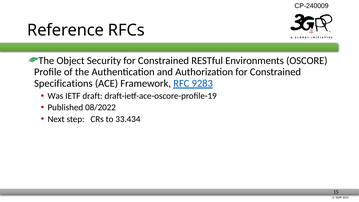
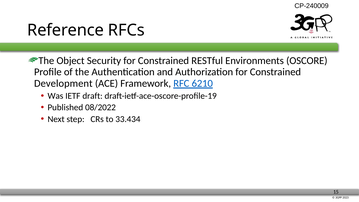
Specifications: Specifications -> Development (63, 83)
9283: 9283 -> 6210 (202, 83)
